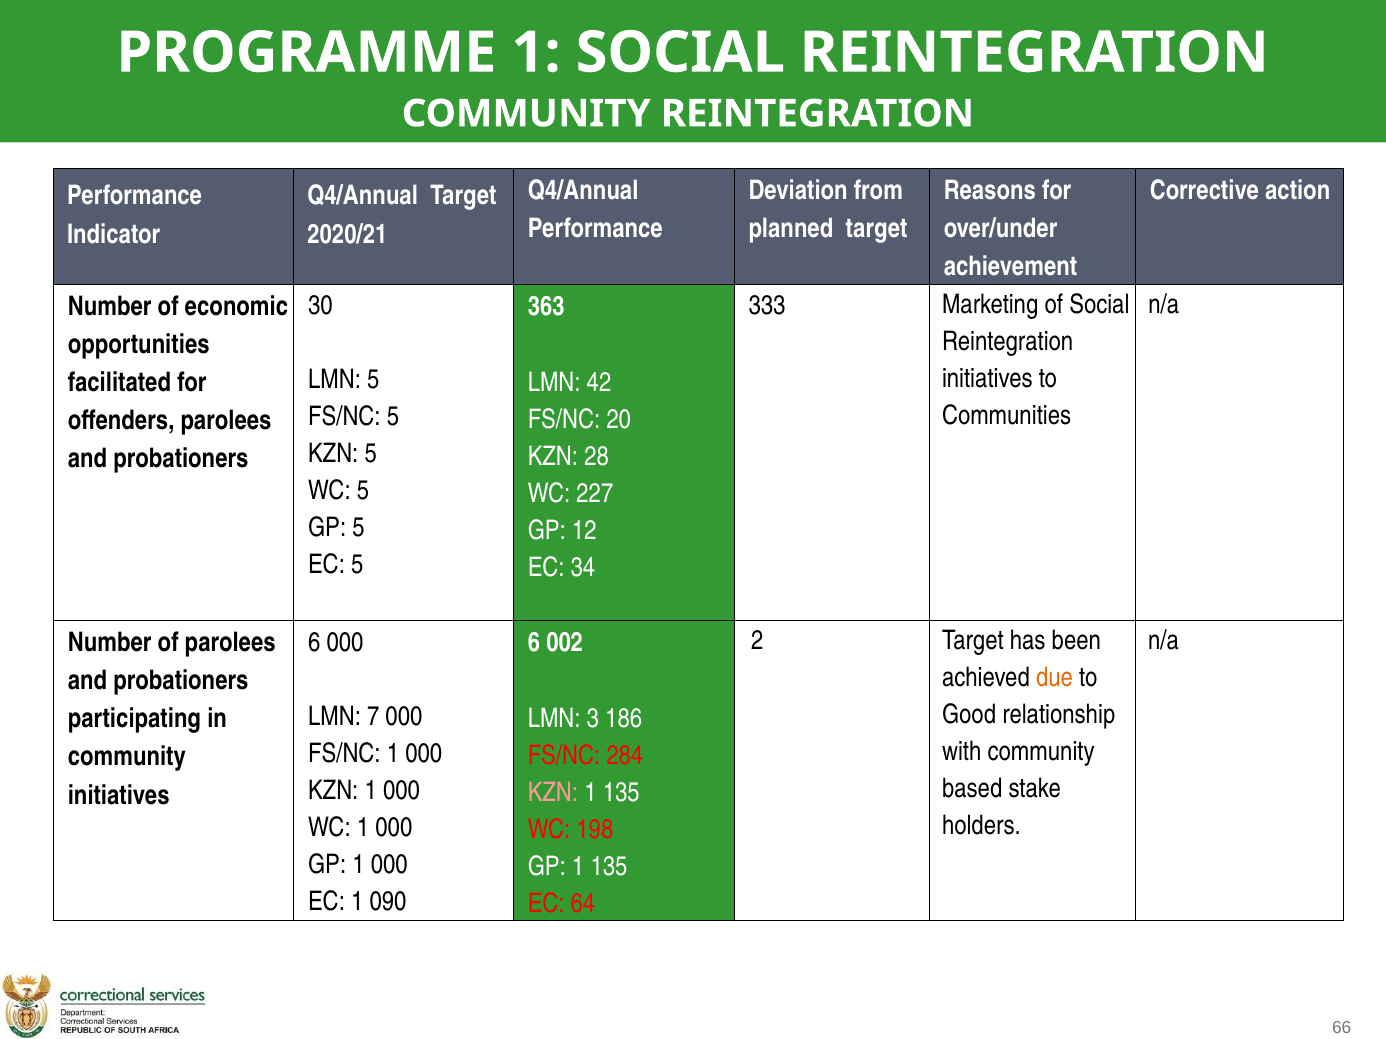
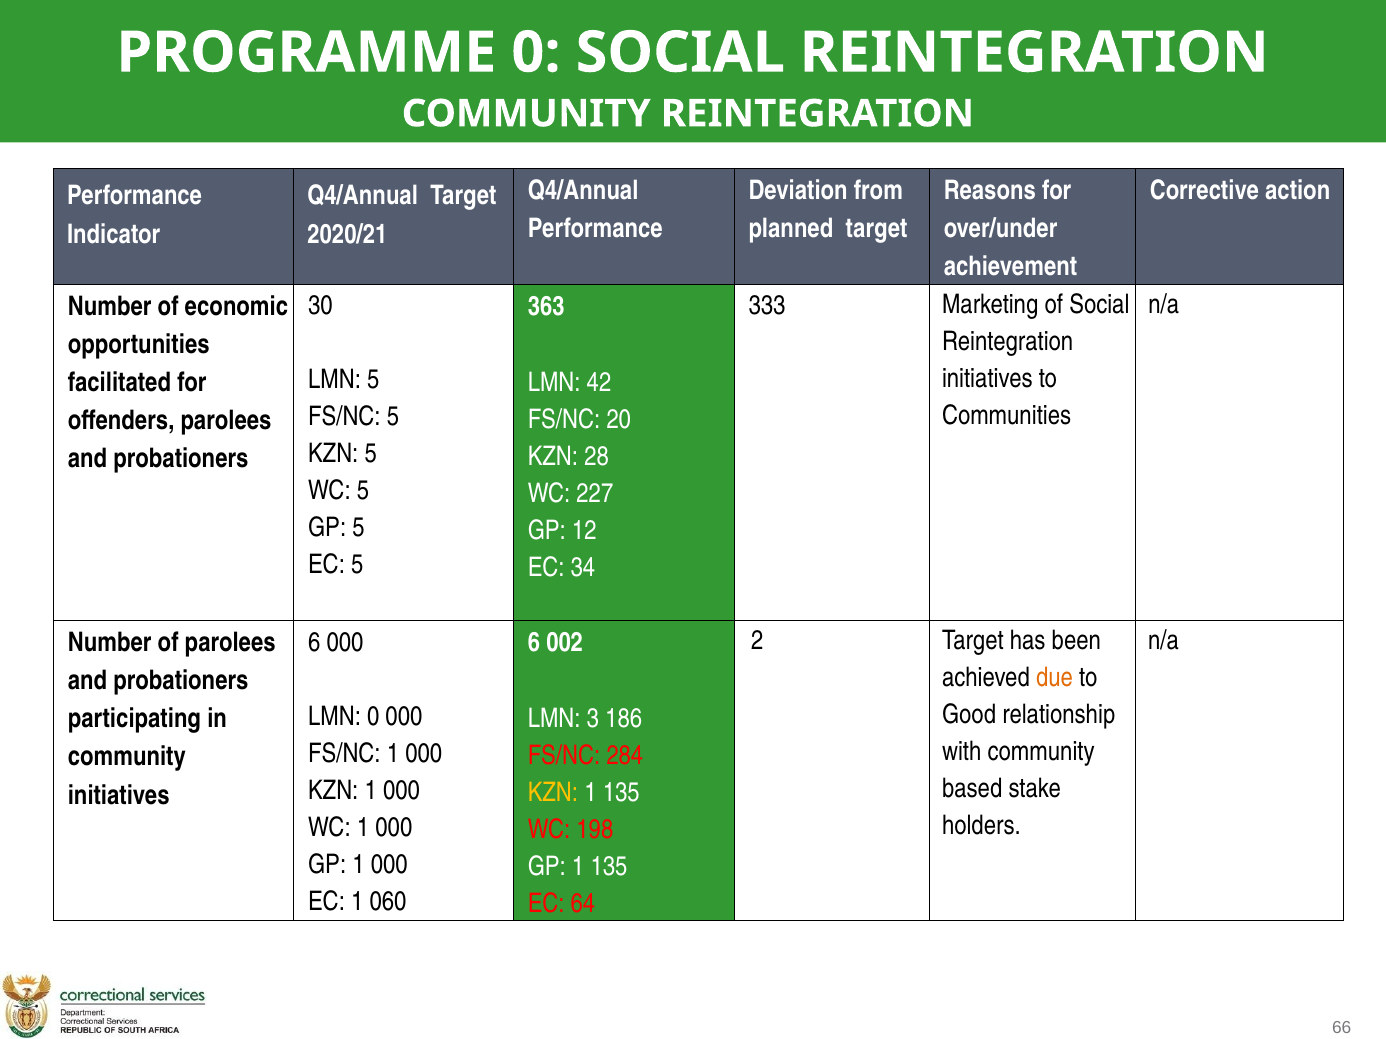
PROGRAMME 1: 1 -> 0 (536, 53)
LMN 7: 7 -> 0 (373, 717)
KZN colour: pink -> yellow (553, 793)
090: 090 -> 060 (388, 902)
